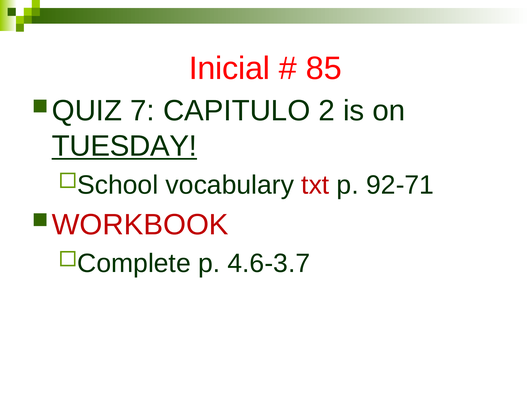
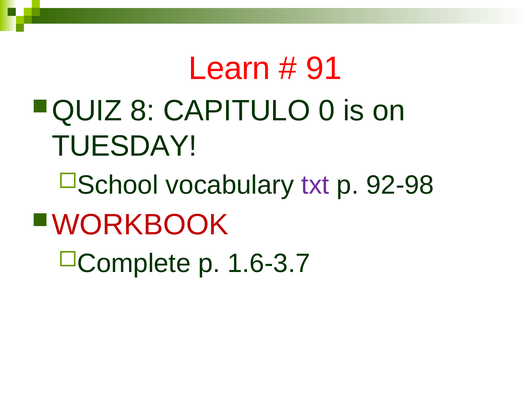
Inicial: Inicial -> Learn (229, 69)
85: 85 -> 91 (324, 69)
7: 7 -> 8 (143, 111)
2: 2 -> 0 (327, 111)
TUESDAY underline: present -> none (124, 146)
txt colour: red -> purple (315, 185)
92-71: 92-71 -> 92-98 (400, 185)
4.6-3.7: 4.6-3.7 -> 1.6-3.7 (269, 263)
